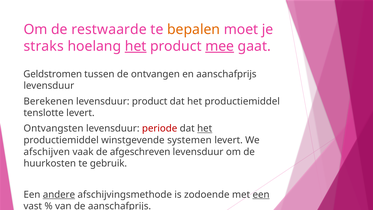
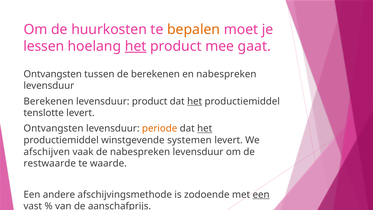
restwaarde: restwaarde -> huurkosten (109, 29)
straks: straks -> lessen (44, 46)
mee underline: present -> none (220, 46)
Geldstromen: Geldstromen -> Ontvangsten (53, 74)
de ontvangen: ontvangen -> berekenen (155, 74)
en aanschafprijs: aanschafprijs -> nabespreken (226, 74)
het underline: none -> present (195, 101)
periode colour: red -> orange (160, 128)
de afgeschreven: afgeschreven -> nabespreken (140, 152)
huurkosten: huurkosten -> restwaarde (50, 163)
gebruik: gebruik -> waarde (108, 163)
andere underline: present -> none (59, 194)
